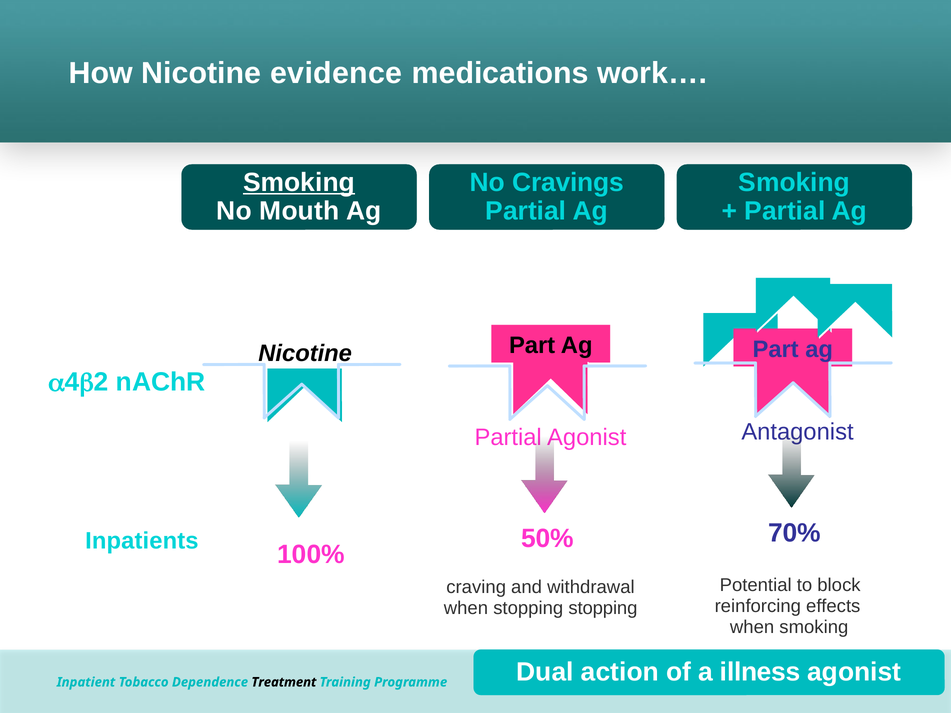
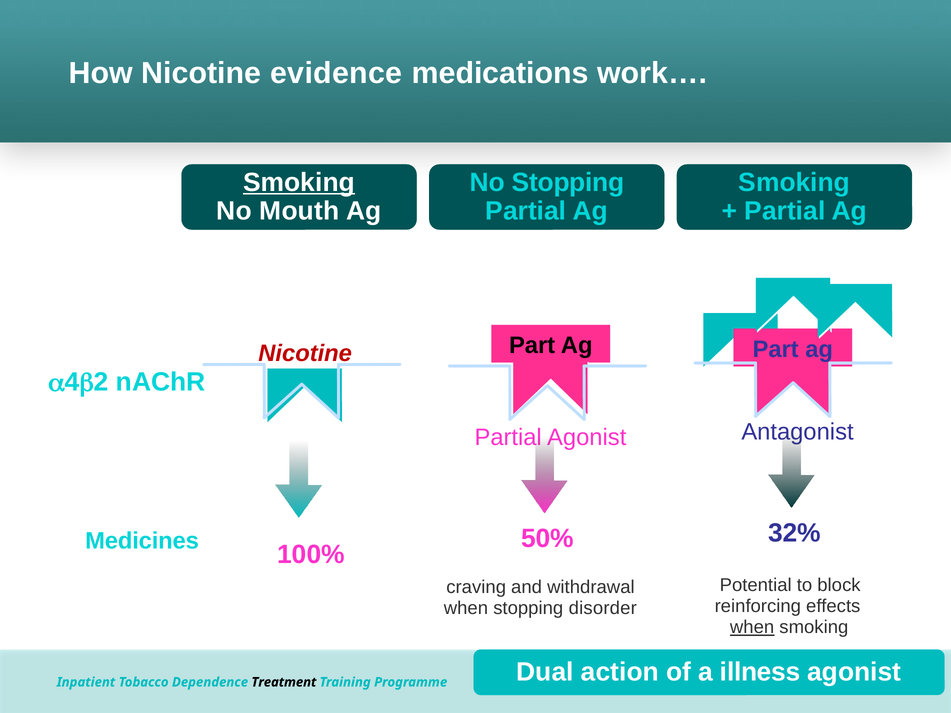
No Cravings: Cravings -> Stopping (568, 183)
Nicotine colour: black -> red (305, 353)
70%: 70% -> 32% (794, 533)
Inpatients: Inpatients -> Medicines (142, 541)
stopping stopping: stopping -> disorder (603, 608)
when underline: none -> present (752, 627)
